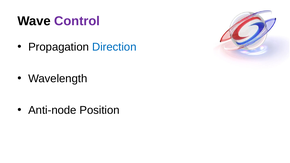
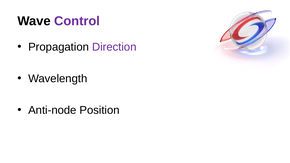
Direction colour: blue -> purple (114, 47)
